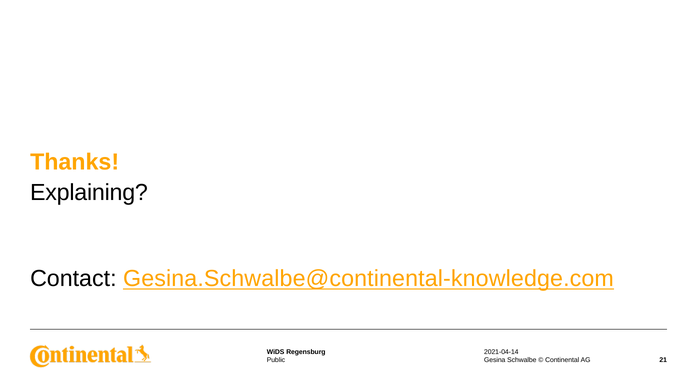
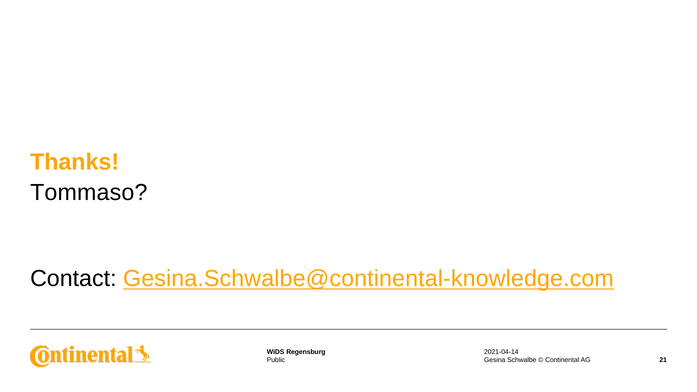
Explaining: Explaining -> Tommaso (89, 193)
